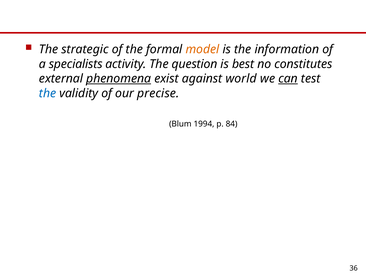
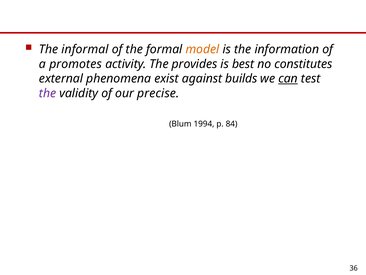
strategic: strategic -> informal (85, 49)
specialists: specialists -> promotes (76, 64)
question: question -> provides (195, 64)
phenomena underline: present -> none (119, 79)
world: world -> builds (241, 79)
the colour: blue -> purple (48, 93)
